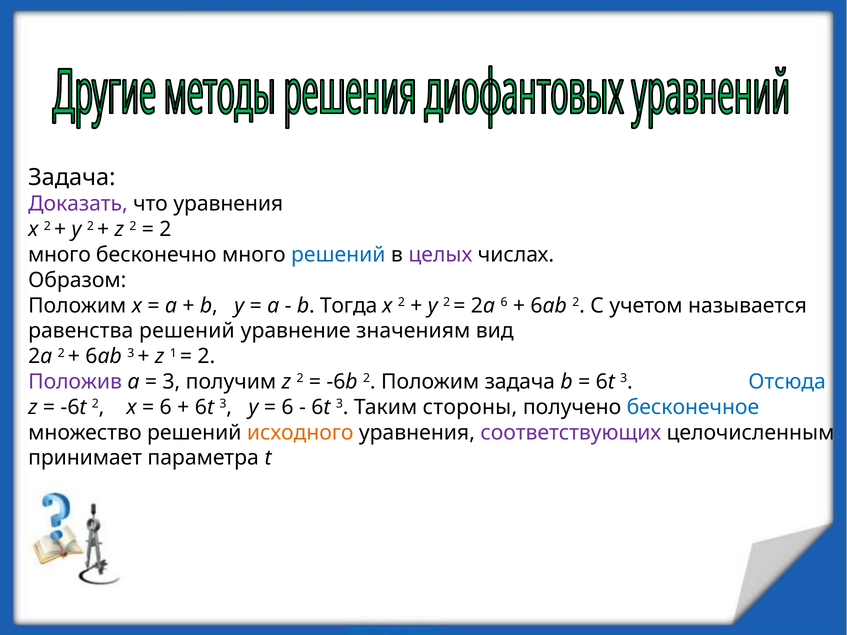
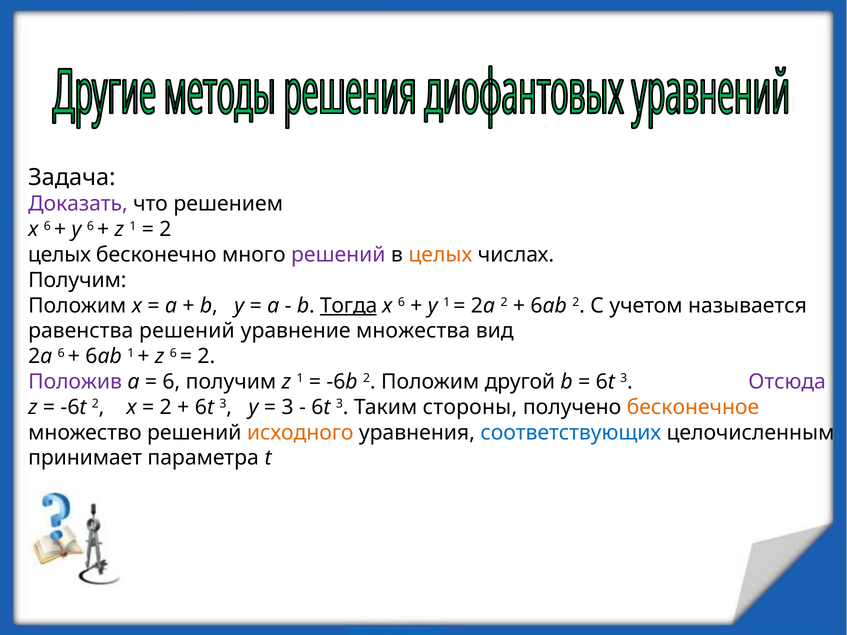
что уравнения: уравнения -> решением (228, 204)
2: 2 -> 6 (47, 226)
2: 2 -> 6 (90, 226)
2: 2 -> 1 (133, 226)
много: много -> целых (59, 255)
решений colour: blue -> purple (338, 255)
целых colour: purple -> orange (440, 255)
Образом: Образом -> Получим (77, 280)
Тогда underline: none -> present (349, 306)
2: 2 -> 6 (401, 302)
2: 2 -> 1 (447, 302)
2a 6: 6 -> 2 (504, 302)
значениям: значениям -> множества (413, 331)
2a 2: 2 -> 6 (61, 353)
6ab 3: 3 -> 1 (131, 353)
z 1: 1 -> 6 (173, 353)
3: 3 -> 6 (171, 382)
получим z 2: 2 -> 1 (300, 379)
Положим задача: задача -> другой (520, 382)
Отсюда colour: blue -> purple (787, 382)
6: 6 -> 2 (166, 407)
6: 6 -> 3 (287, 407)
бесконечное colour: blue -> orange (693, 407)
соответствующих colour: purple -> blue (571, 433)
